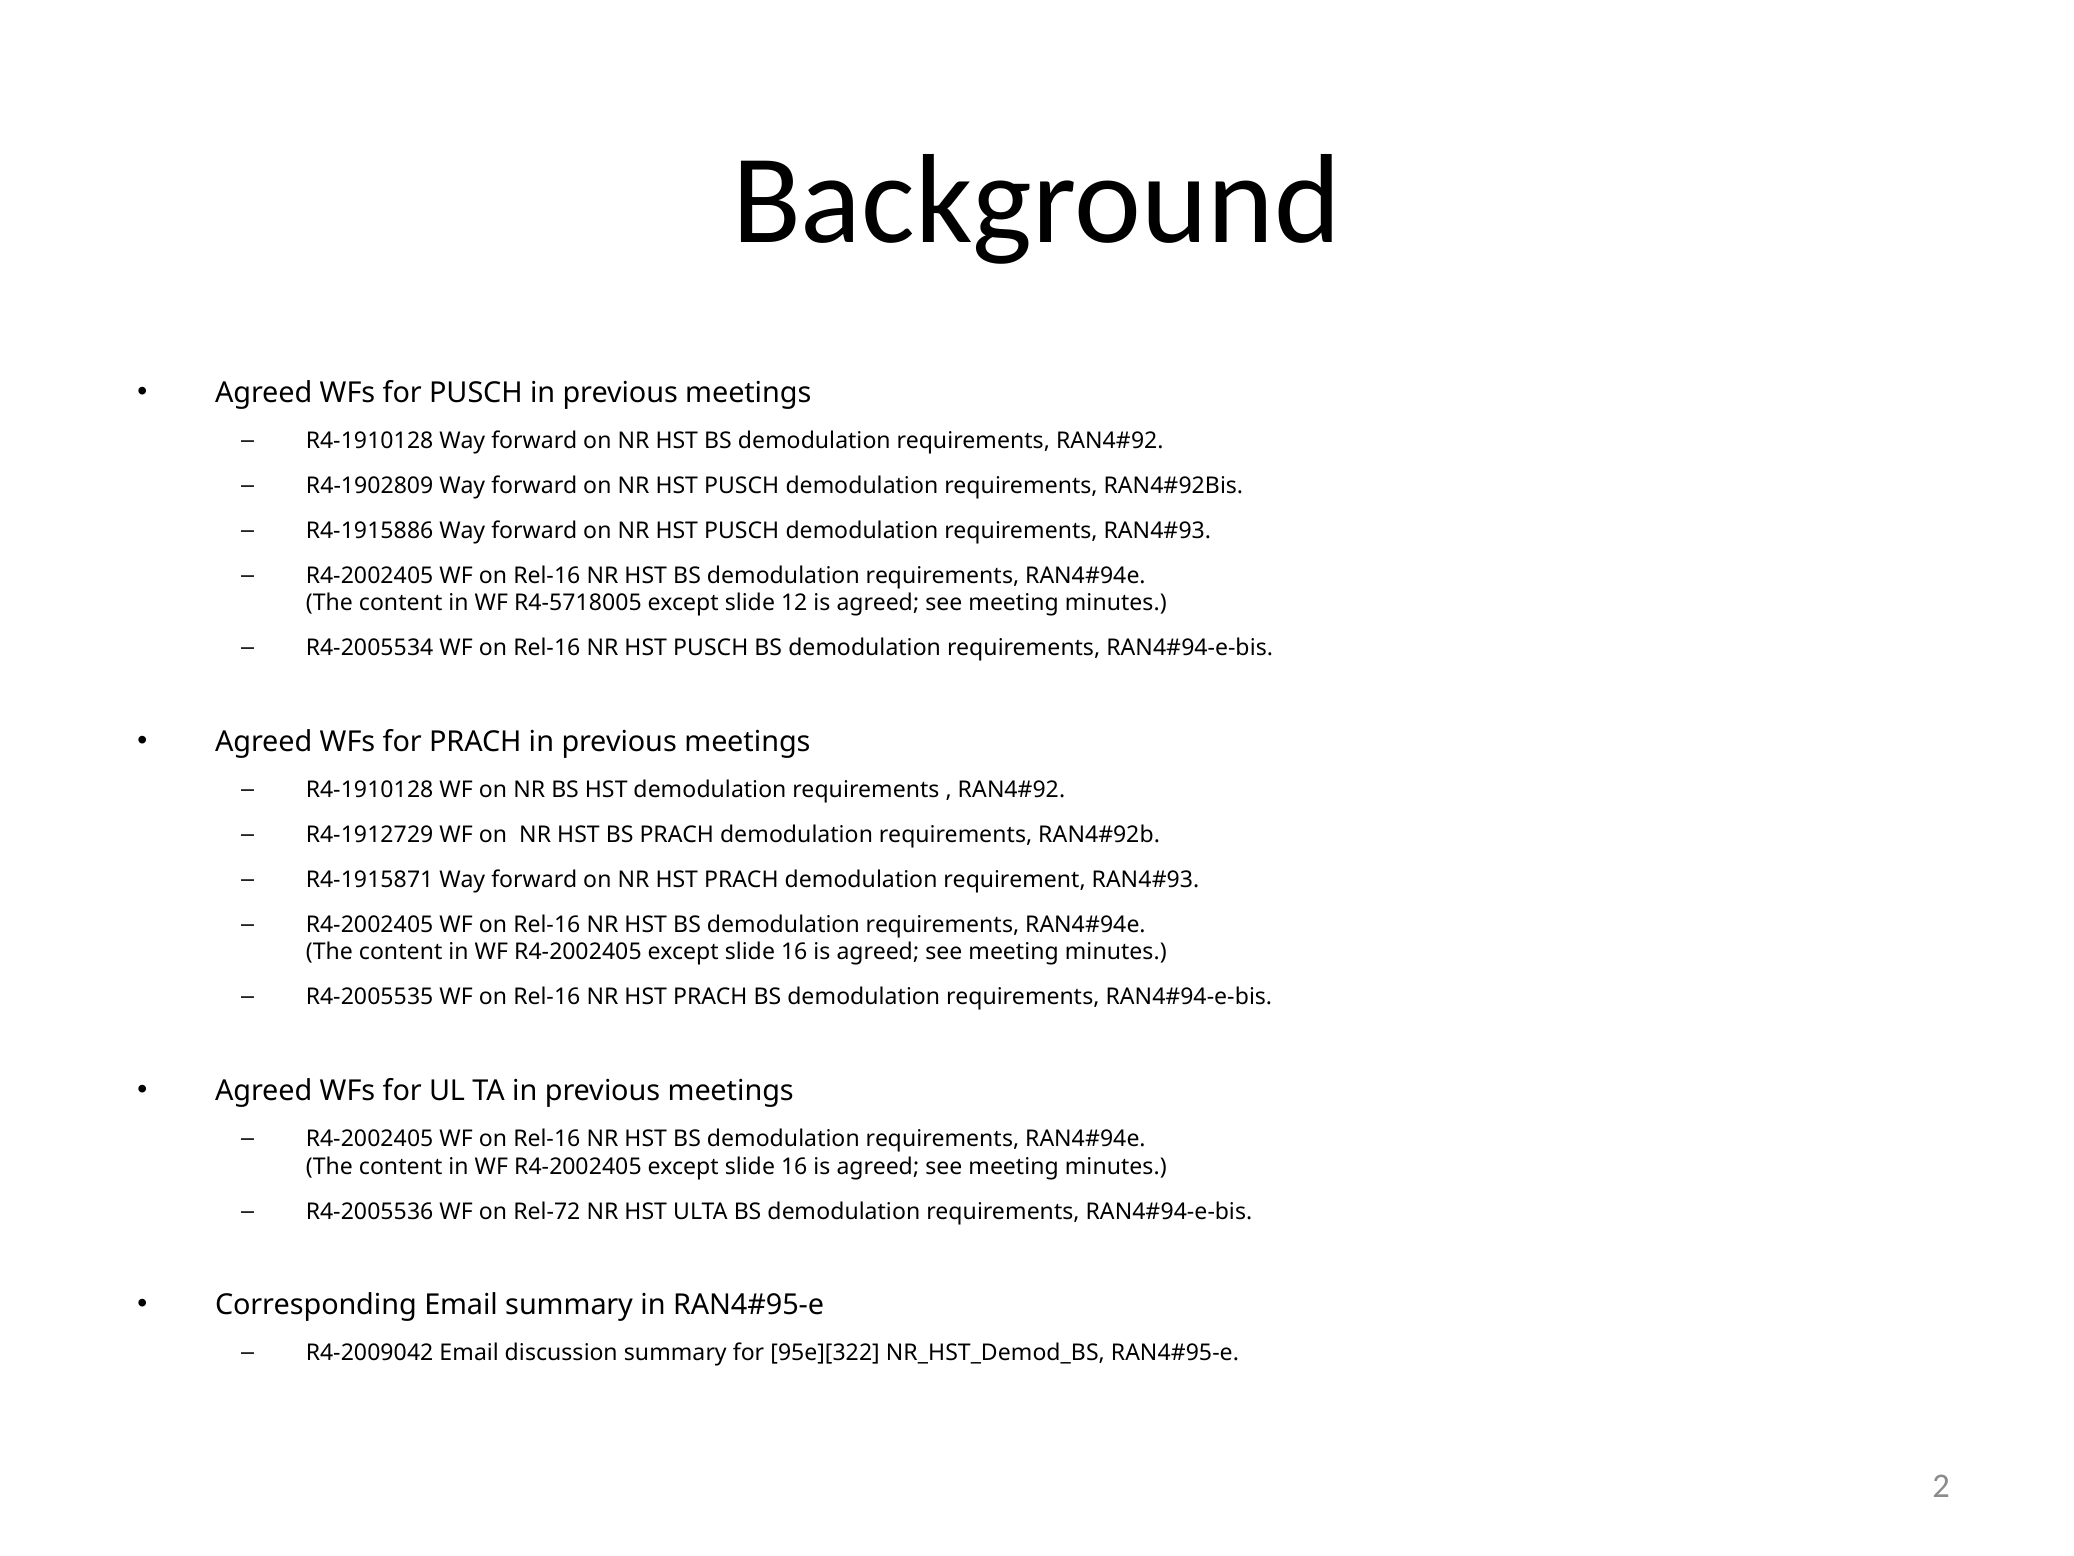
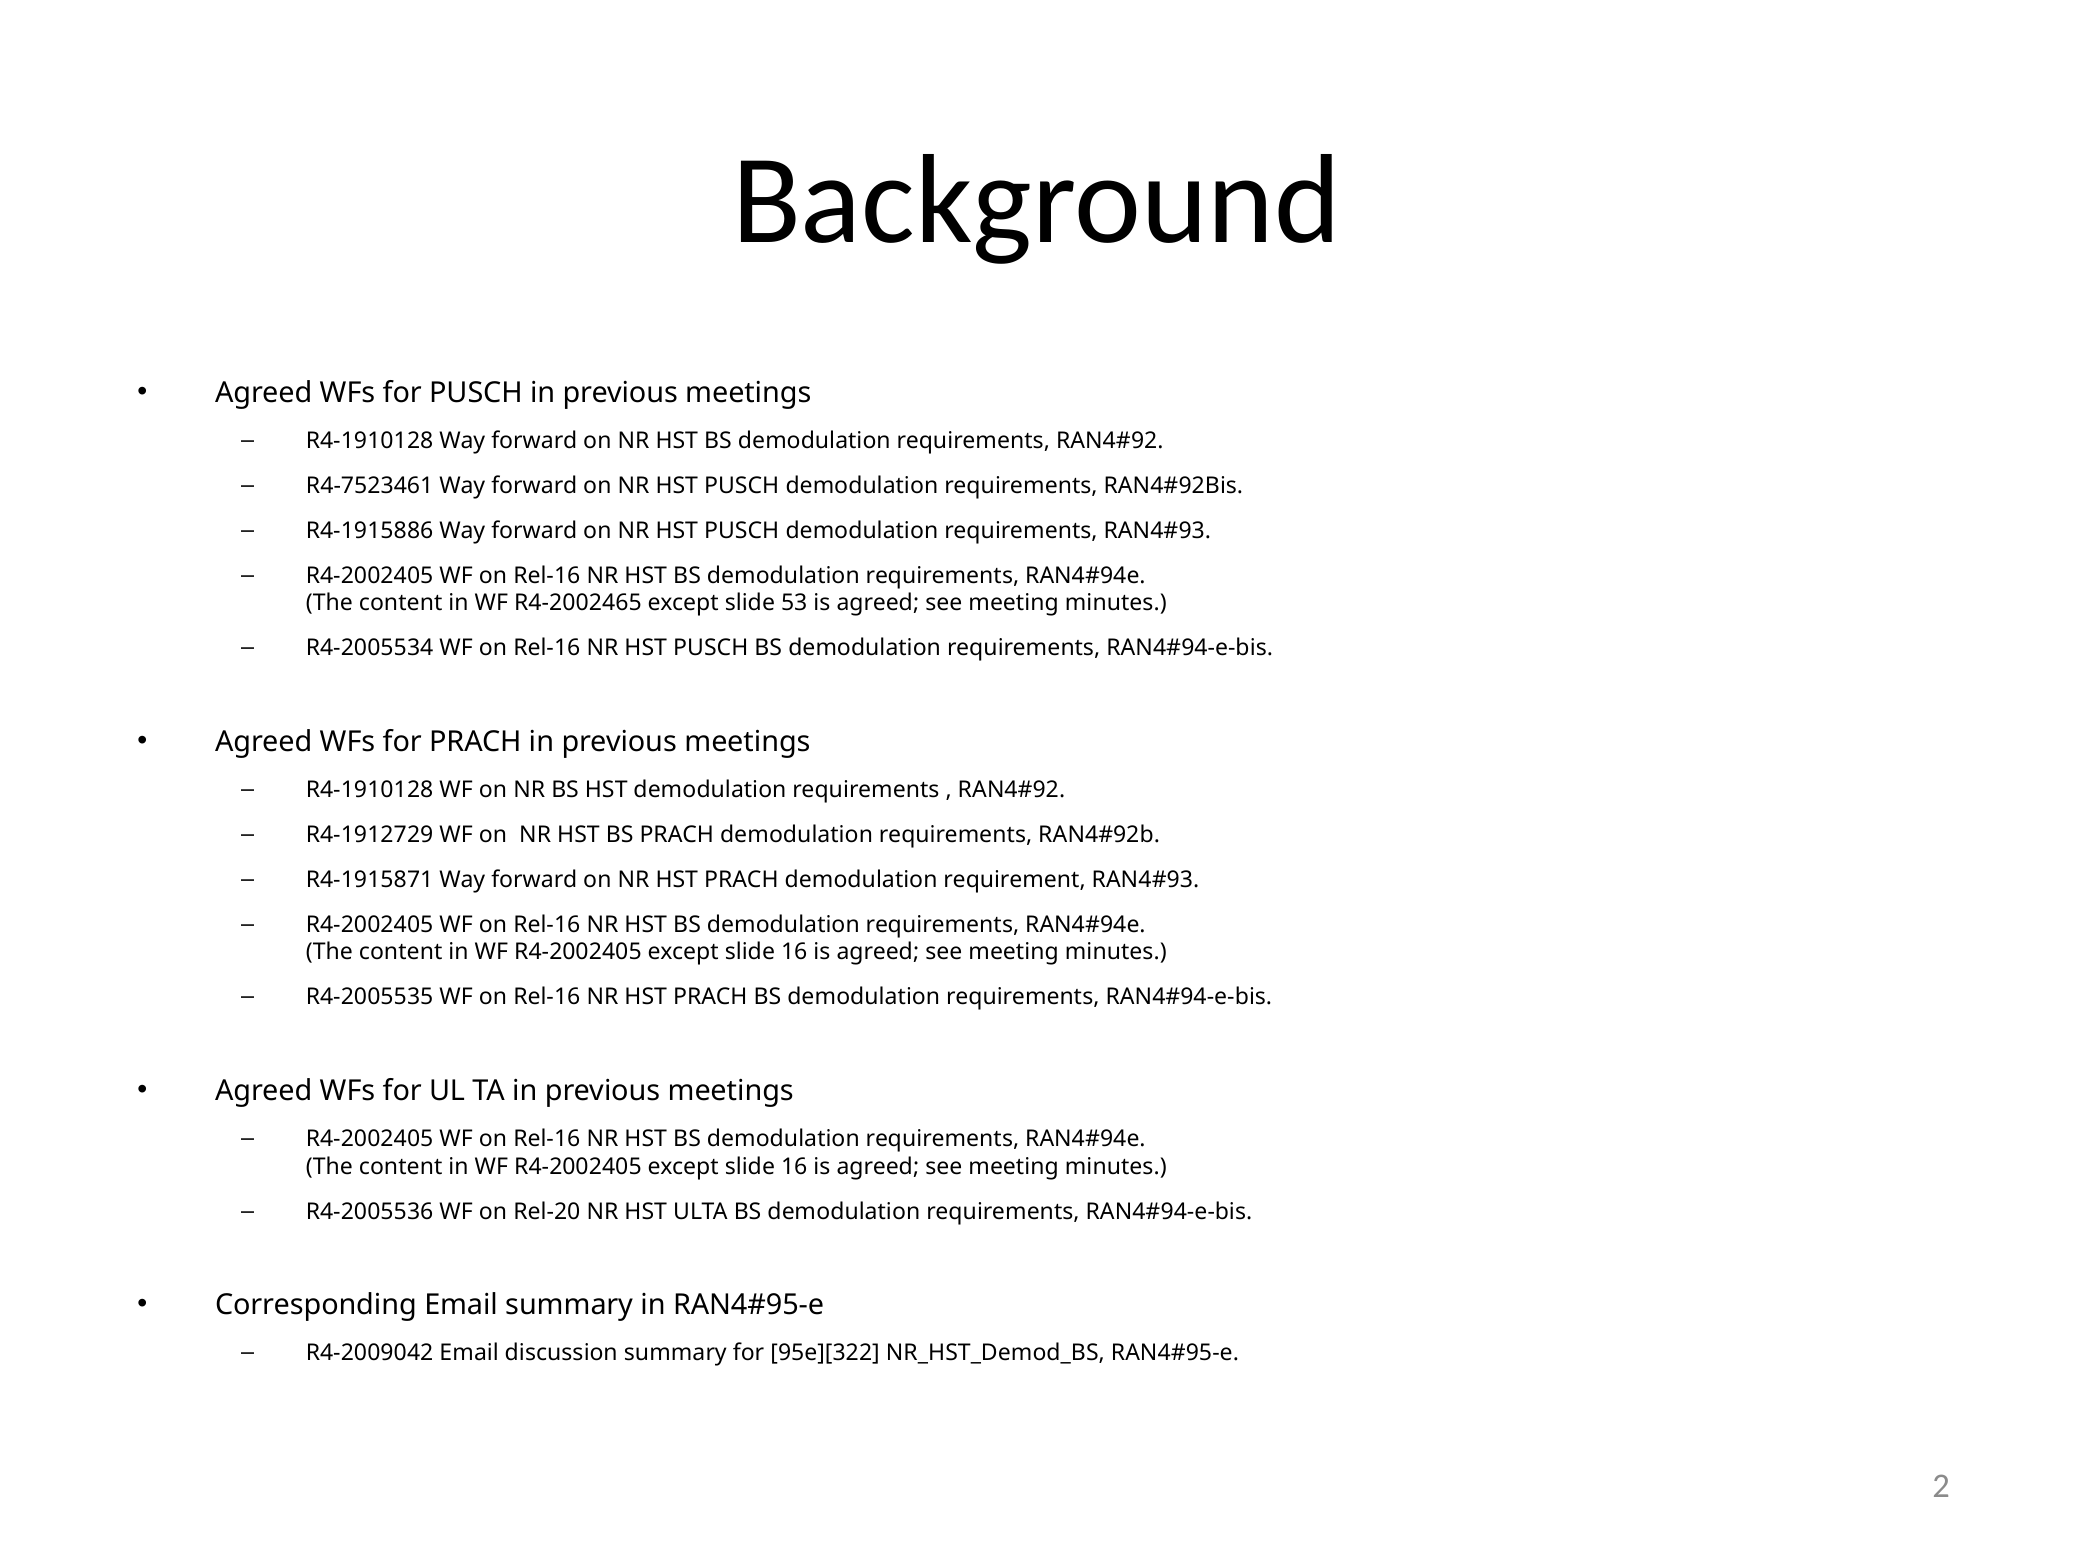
R4-1902809: R4-1902809 -> R4-7523461 (370, 486)
R4-5718005: R4-5718005 -> R4-2002465 (578, 603)
12: 12 -> 53 (794, 603)
Rel-72: Rel-72 -> Rel-20 (547, 1211)
